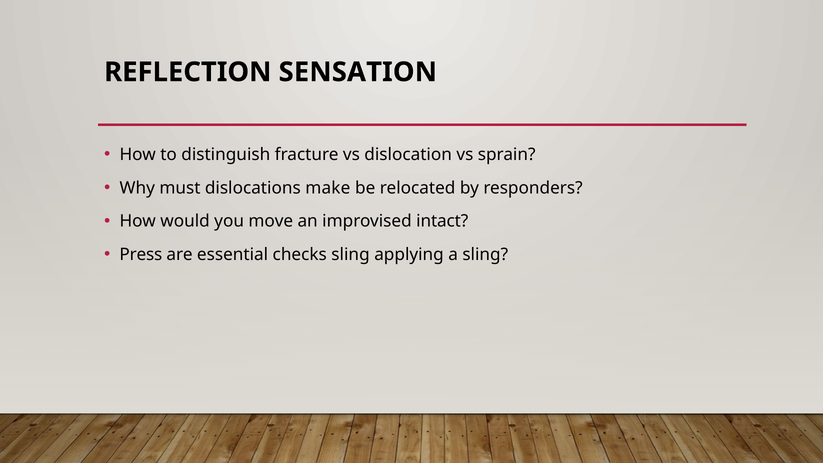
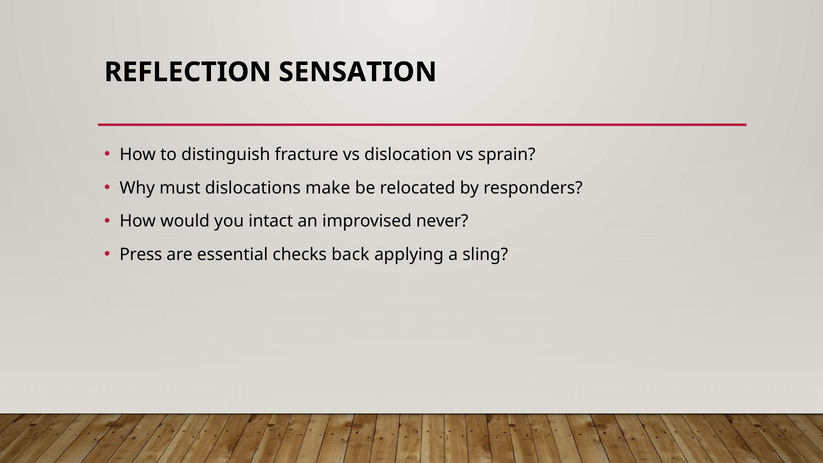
move: move -> intact (271, 221)
intact: intact -> never (442, 221)
checks sling: sling -> back (350, 255)
